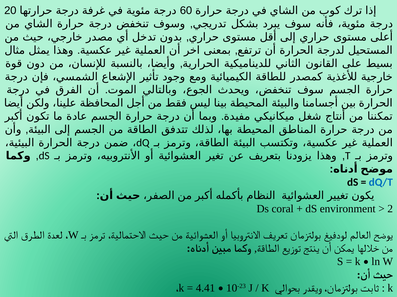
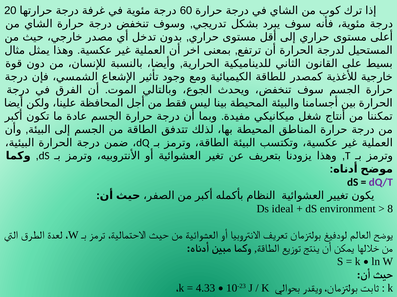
dQ/T colour: blue -> purple (381, 183)
coral: coral -> ideal (283, 209)
2: 2 -> 8 (390, 209)
4.41: 4.41 -> 4.33 (205, 289)
